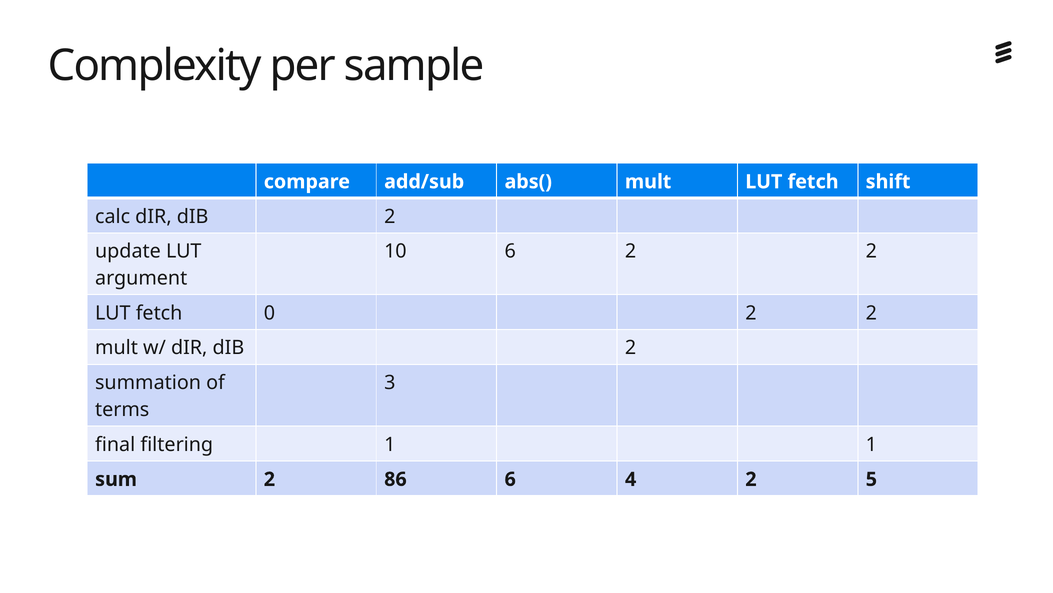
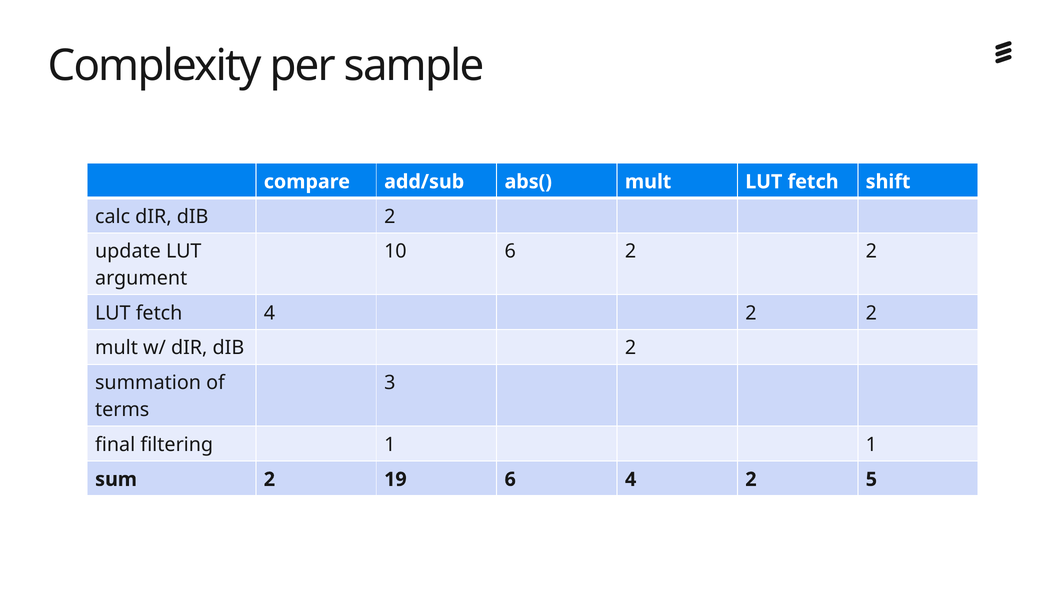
fetch 0: 0 -> 4 (269, 313)
86: 86 -> 19 (395, 479)
